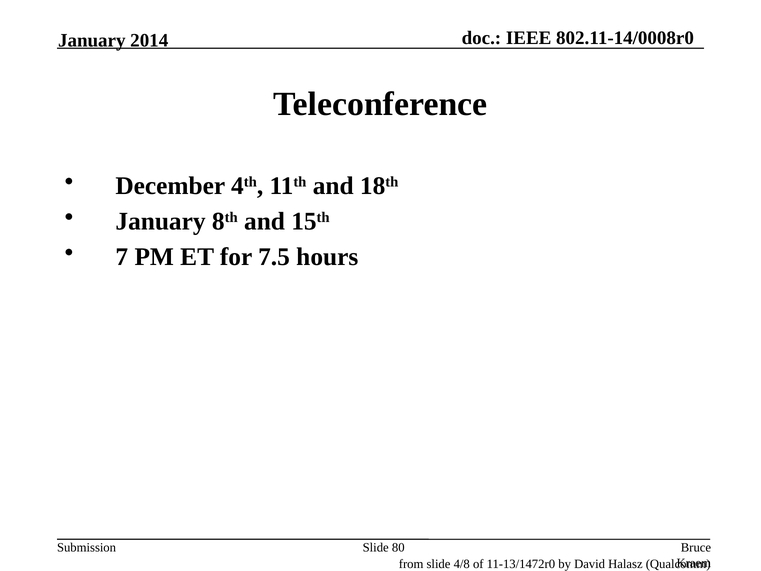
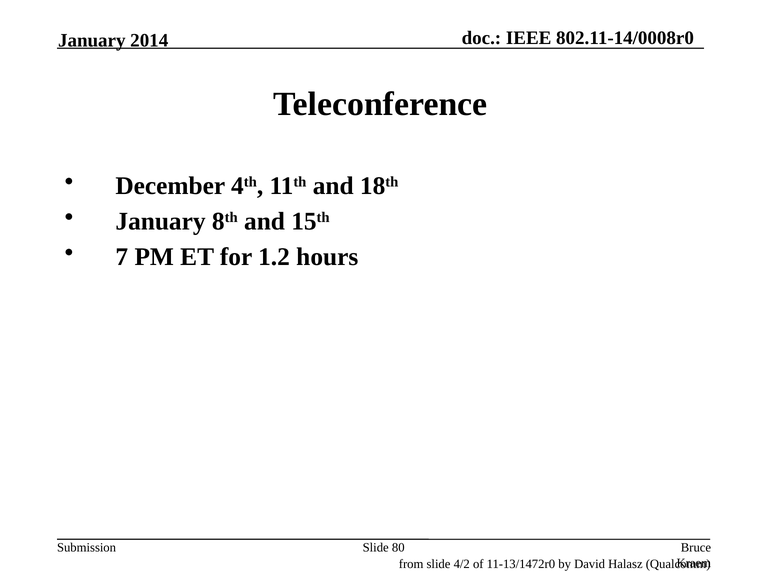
7.5: 7.5 -> 1.2 (274, 257)
4/8: 4/8 -> 4/2 (462, 564)
